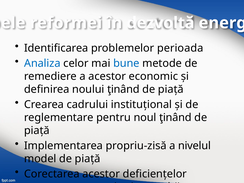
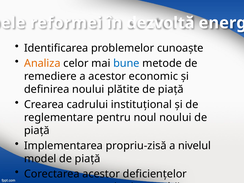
perioada: perioada -> cunoaşte (180, 48)
Analiza colour: blue -> orange (42, 63)
noului ţinând: ţinând -> plătite (123, 89)
noul ţinând: ţinând -> noului (175, 118)
